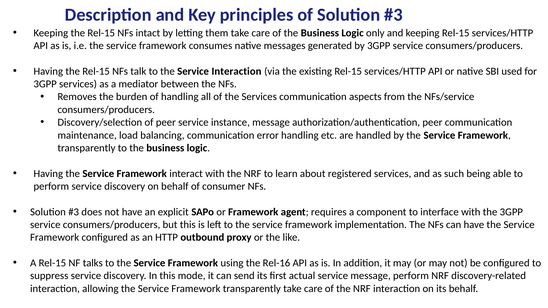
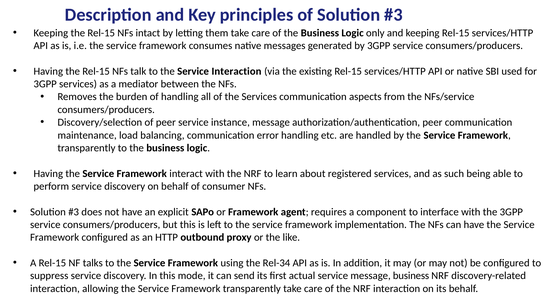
Rel-16: Rel-16 -> Rel-34 (276, 263)
message perform: perform -> business (411, 276)
